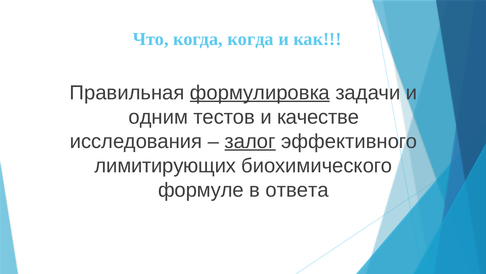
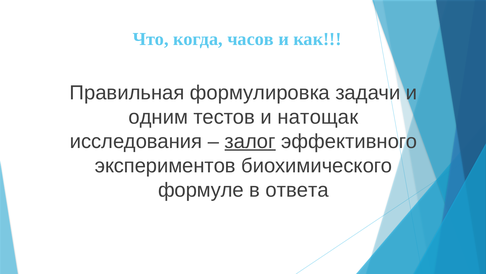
когда когда: когда -> часов (251, 39)
формулировка underline: present -> none (260, 92)
качестве: качестве -> натощак (318, 117)
лимитирующих: лимитирующих -> экспериментов (165, 165)
